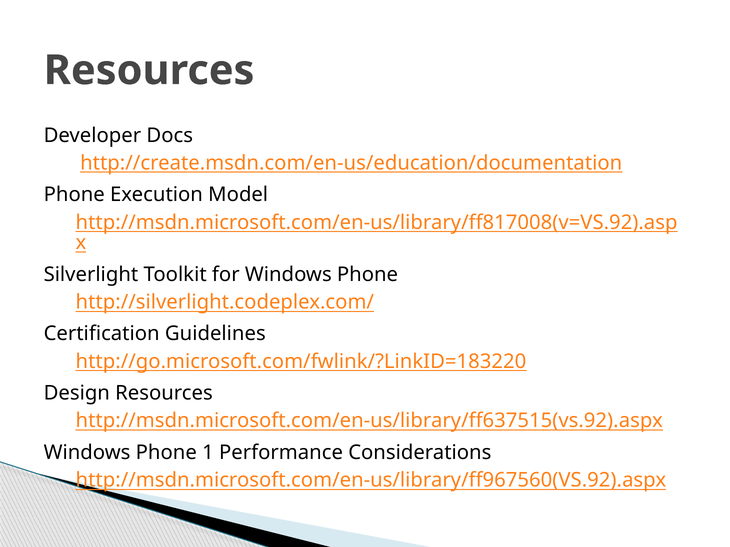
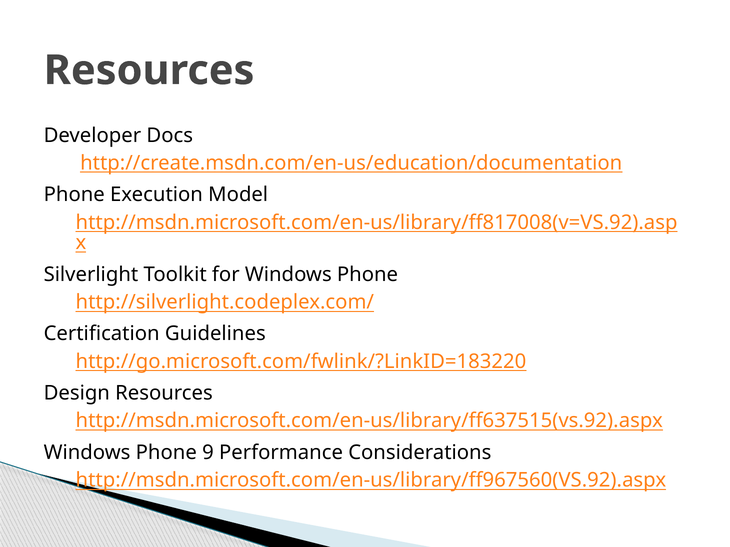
1: 1 -> 9 (208, 453)
